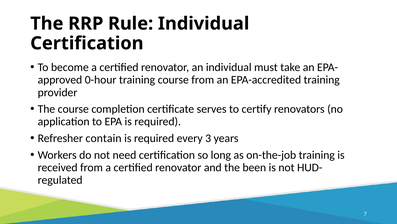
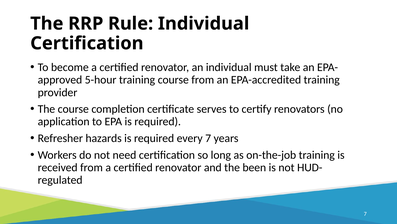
0-hour: 0-hour -> 5-hour (101, 80)
contain: contain -> hazards (104, 138)
every 3: 3 -> 7 (208, 138)
